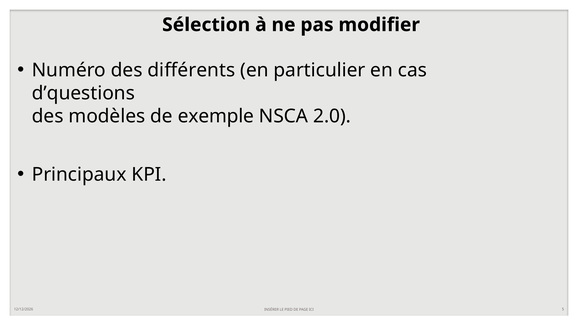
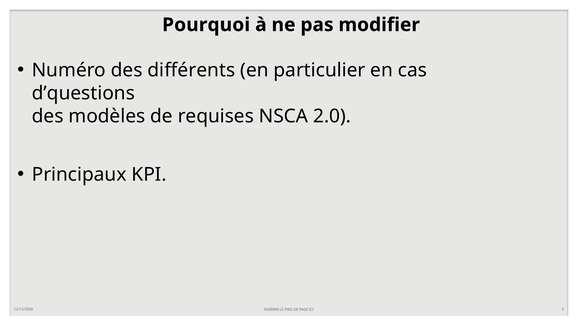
Sélection: Sélection -> Pourquoi (206, 25)
exemple: exemple -> requises (216, 116)
